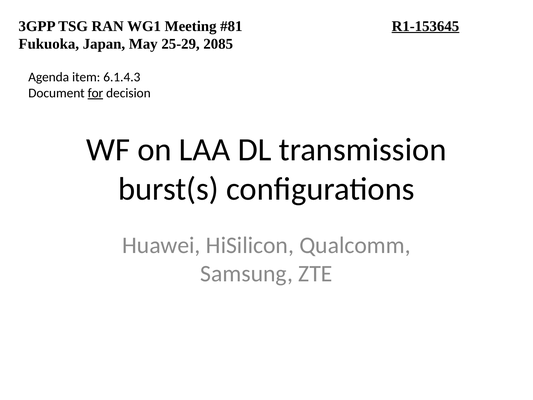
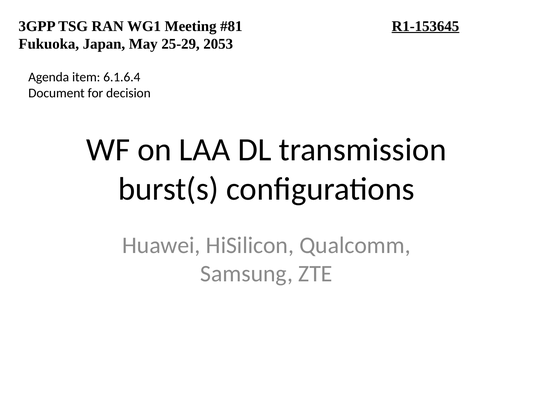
2085: 2085 -> 2053 (218, 44)
6.1.4.3: 6.1.4.3 -> 6.1.6.4 (122, 77)
for underline: present -> none (95, 93)
